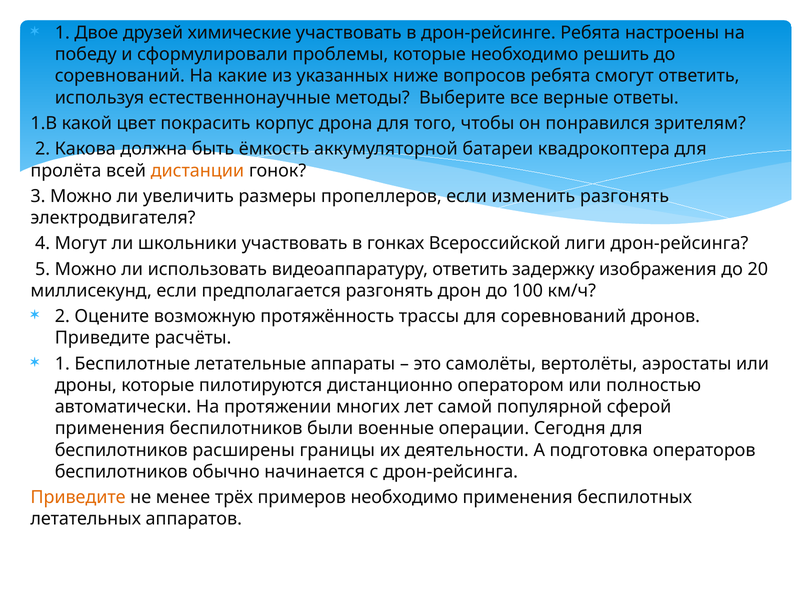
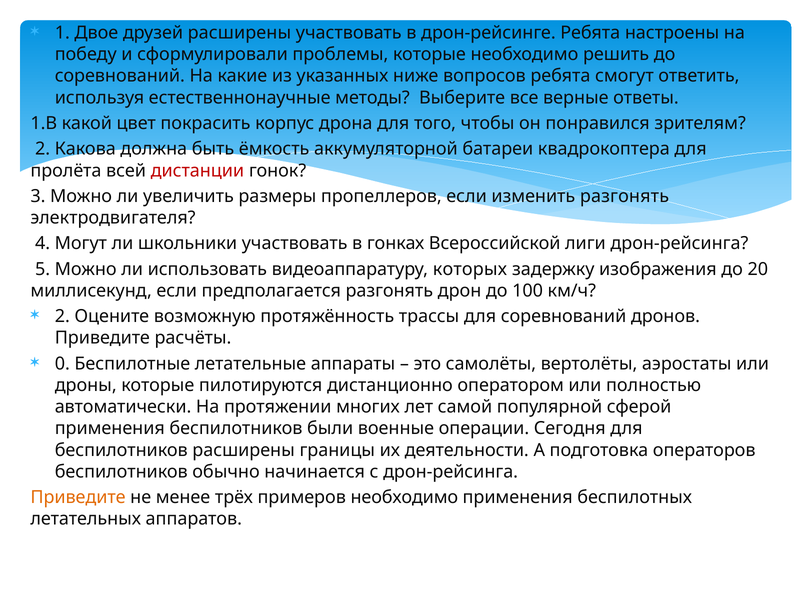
друзей химические: химические -> расширены (239, 33)
дистанции colour: orange -> red (197, 171)
видеоаппаратуру ответить: ответить -> которых (470, 269)
1: 1 -> 0 (62, 364)
